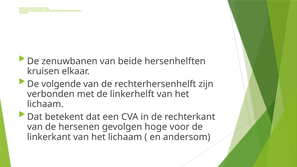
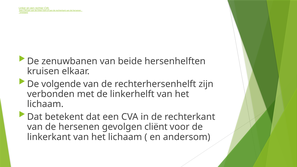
hoge: hoge -> cliënt (156, 127)
